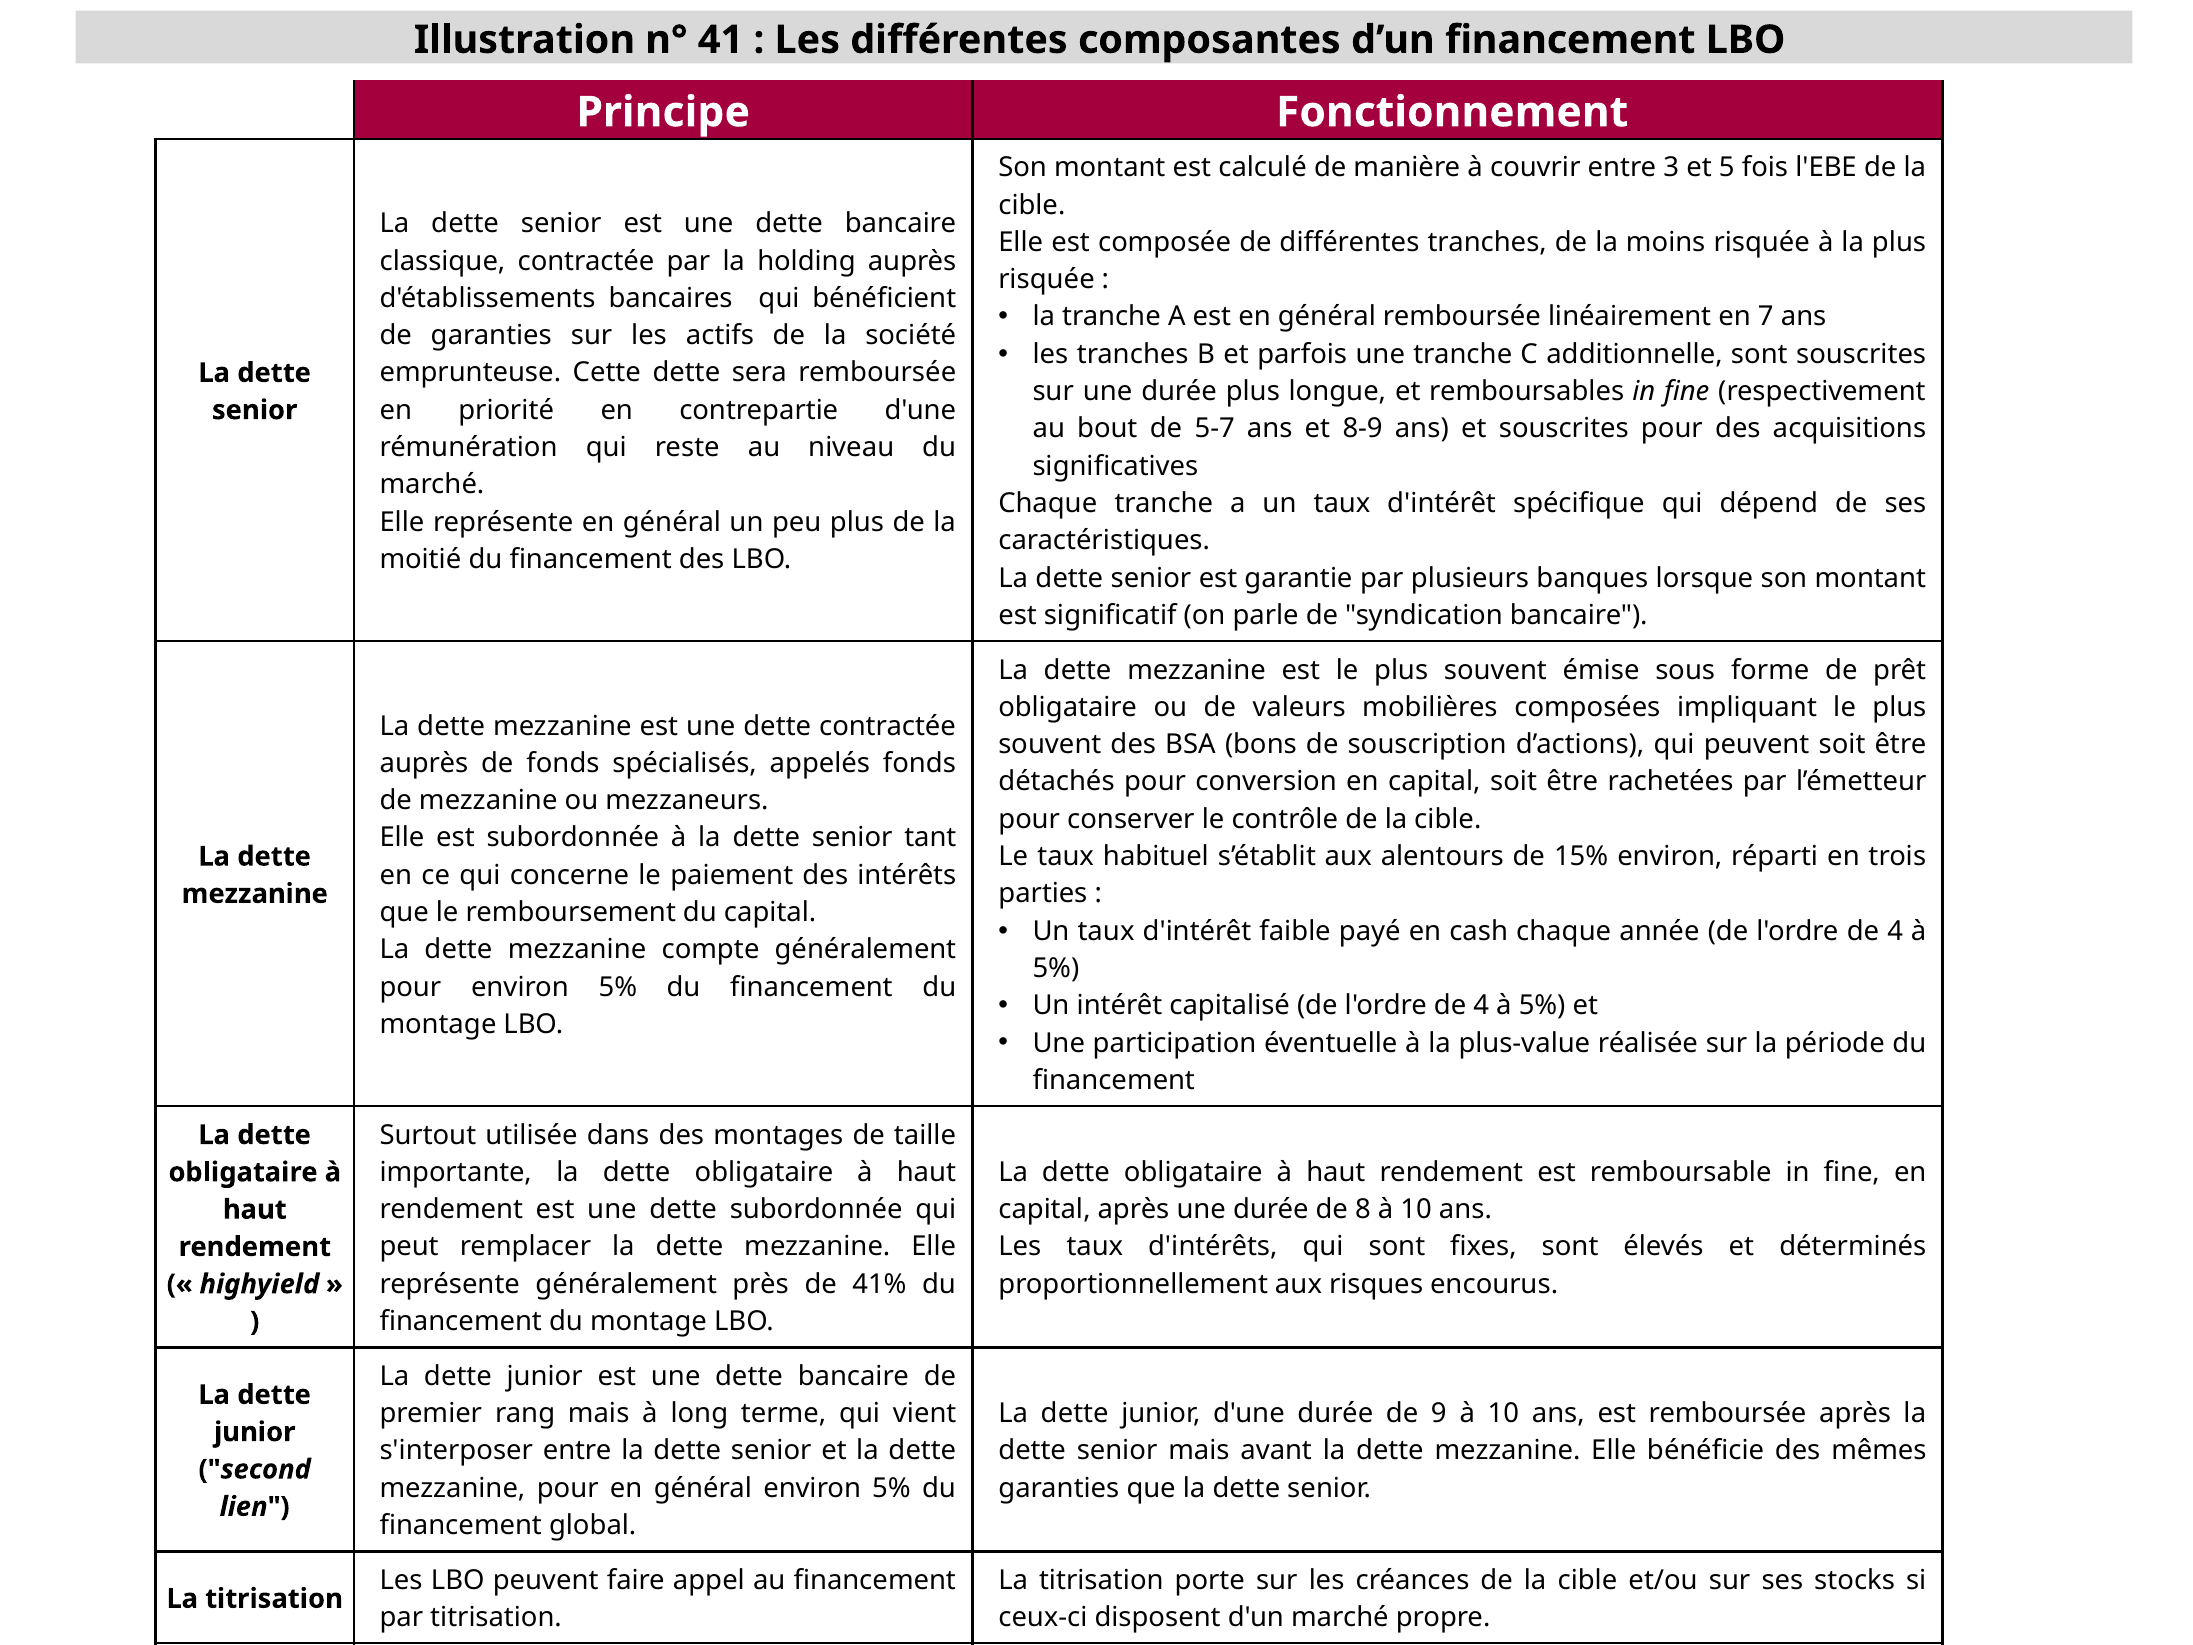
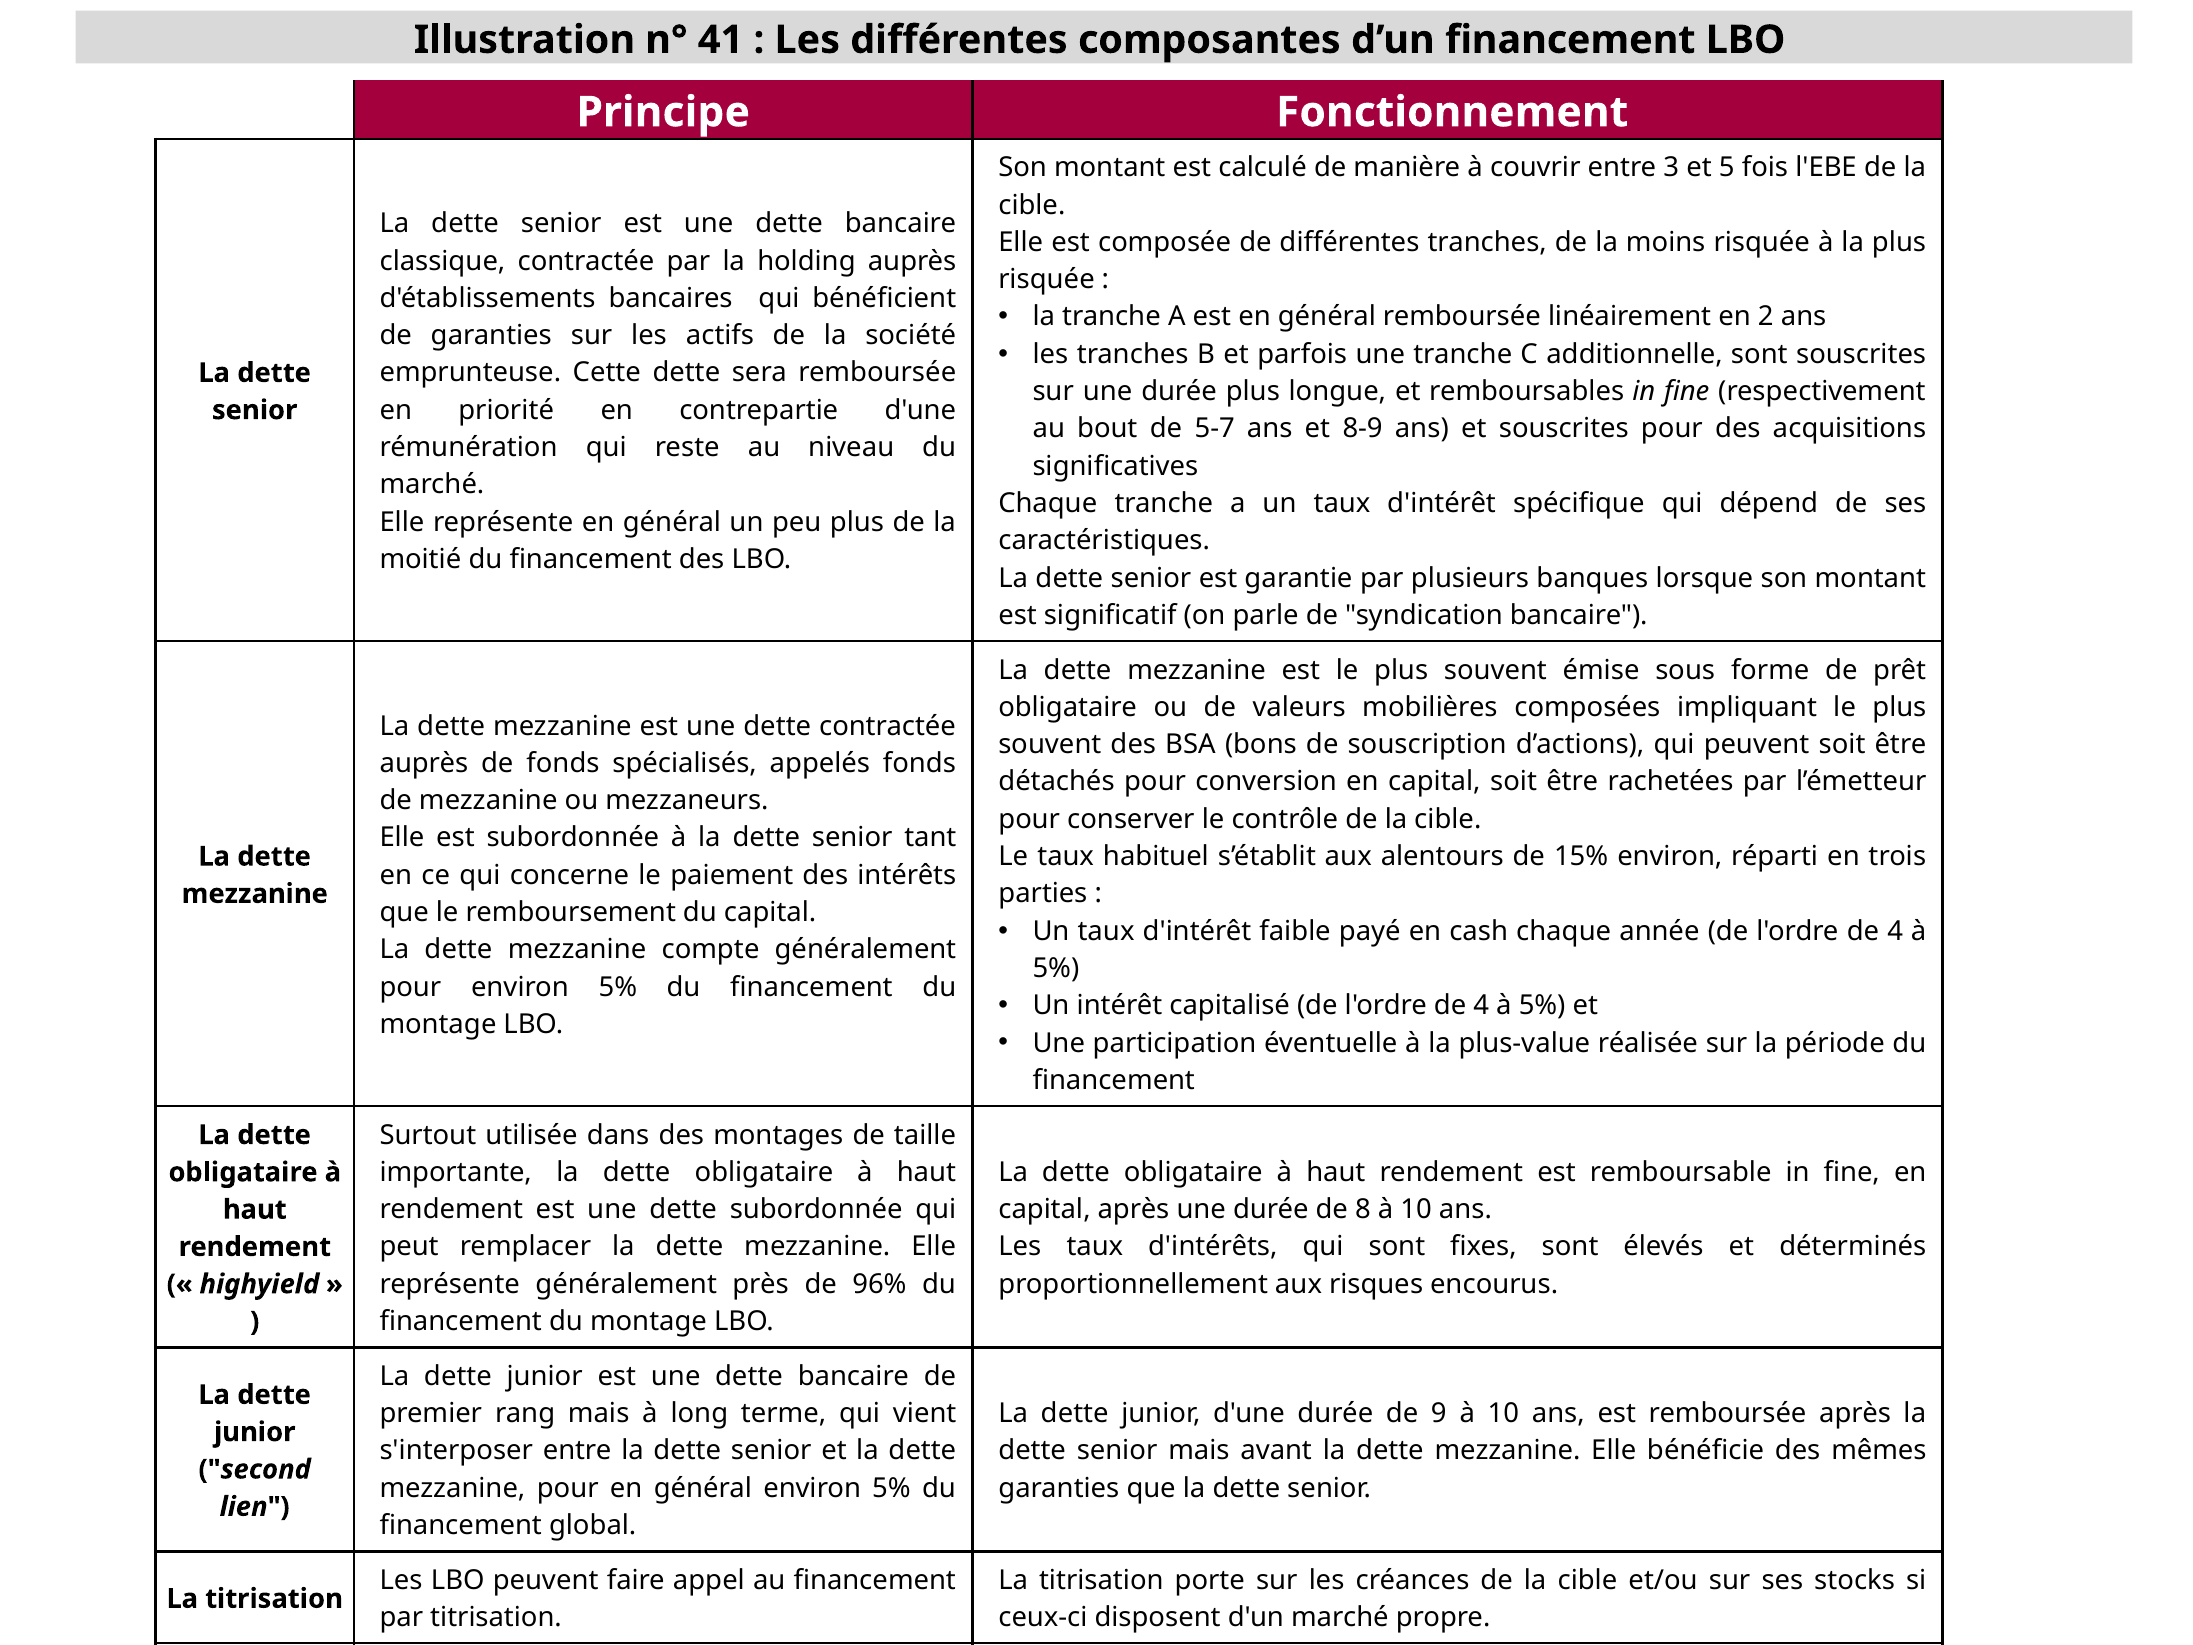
7: 7 -> 2 (1766, 317)
41%: 41% -> 96% (879, 1284)
